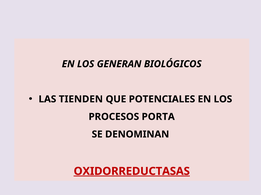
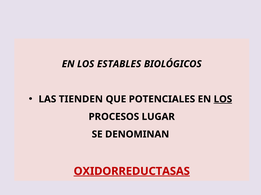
GENERAN: GENERAN -> ESTABLES (119, 64)
LOS underline: none -> present (223, 100)
PORTA: PORTA -> LUGAR (158, 117)
